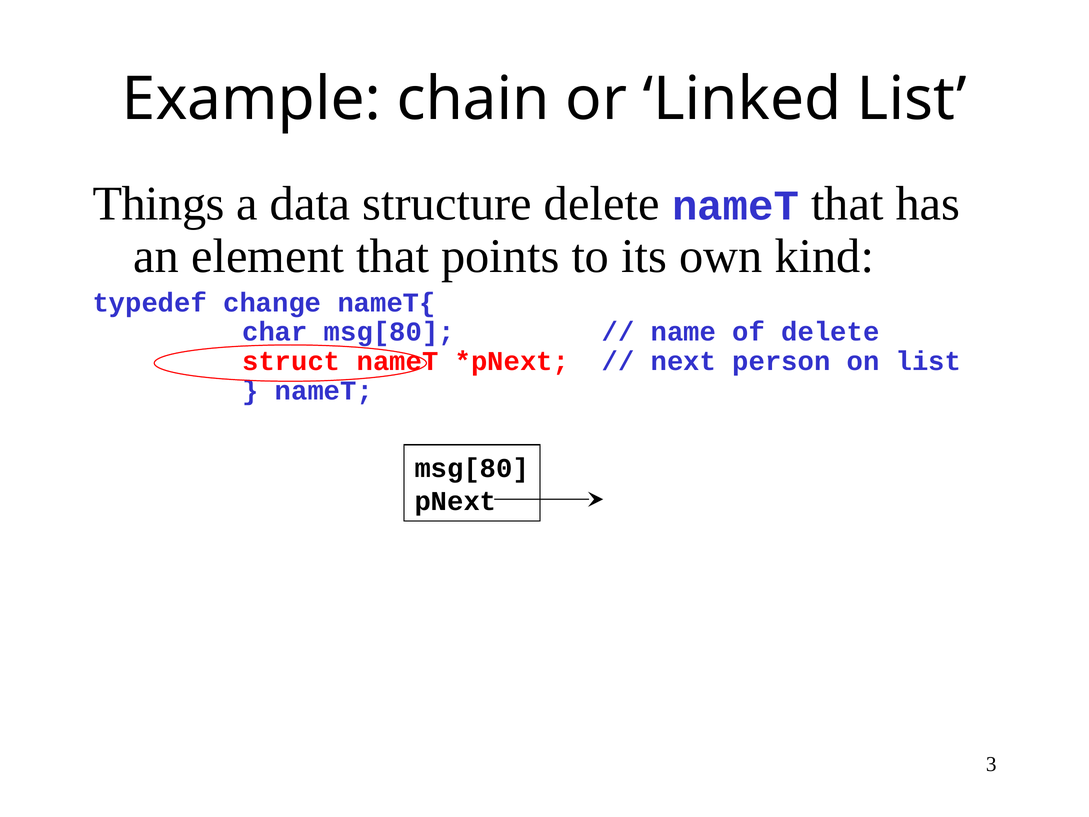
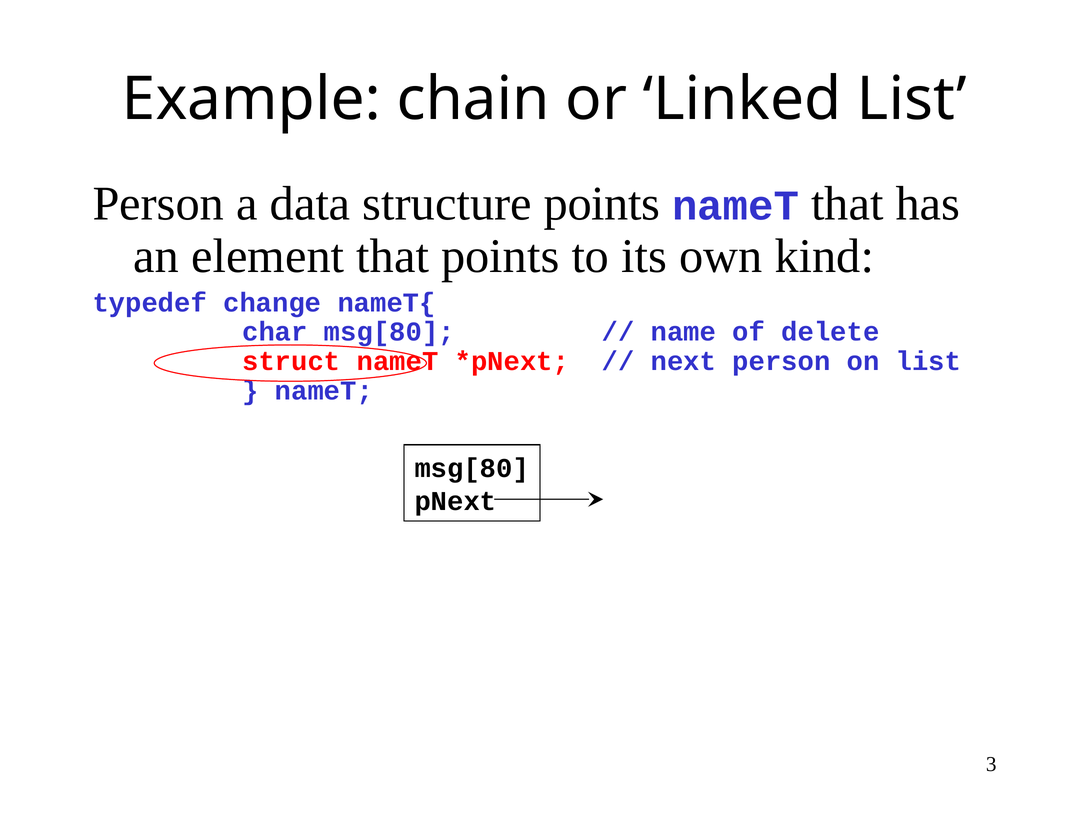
Things: Things -> Person (158, 204)
structure delete: delete -> points (602, 204)
